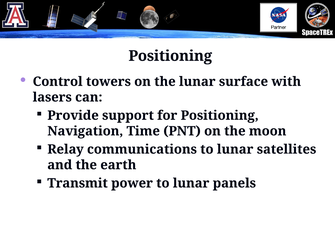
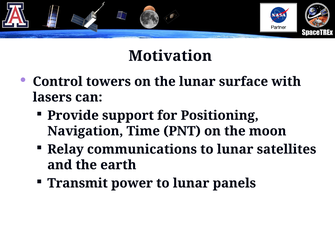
Positioning: Positioning -> Motivation (170, 56)
